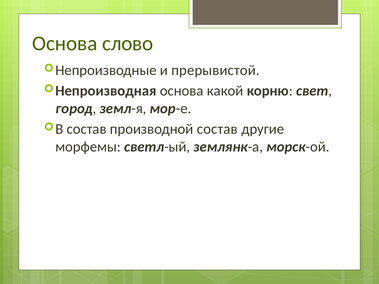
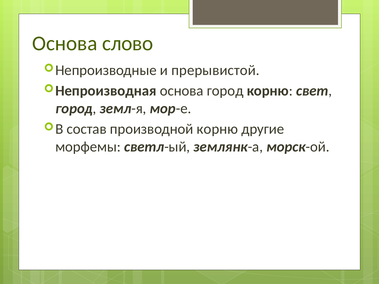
основа какой: какой -> город (225, 91)
производной состав: состав -> корню (217, 129)
